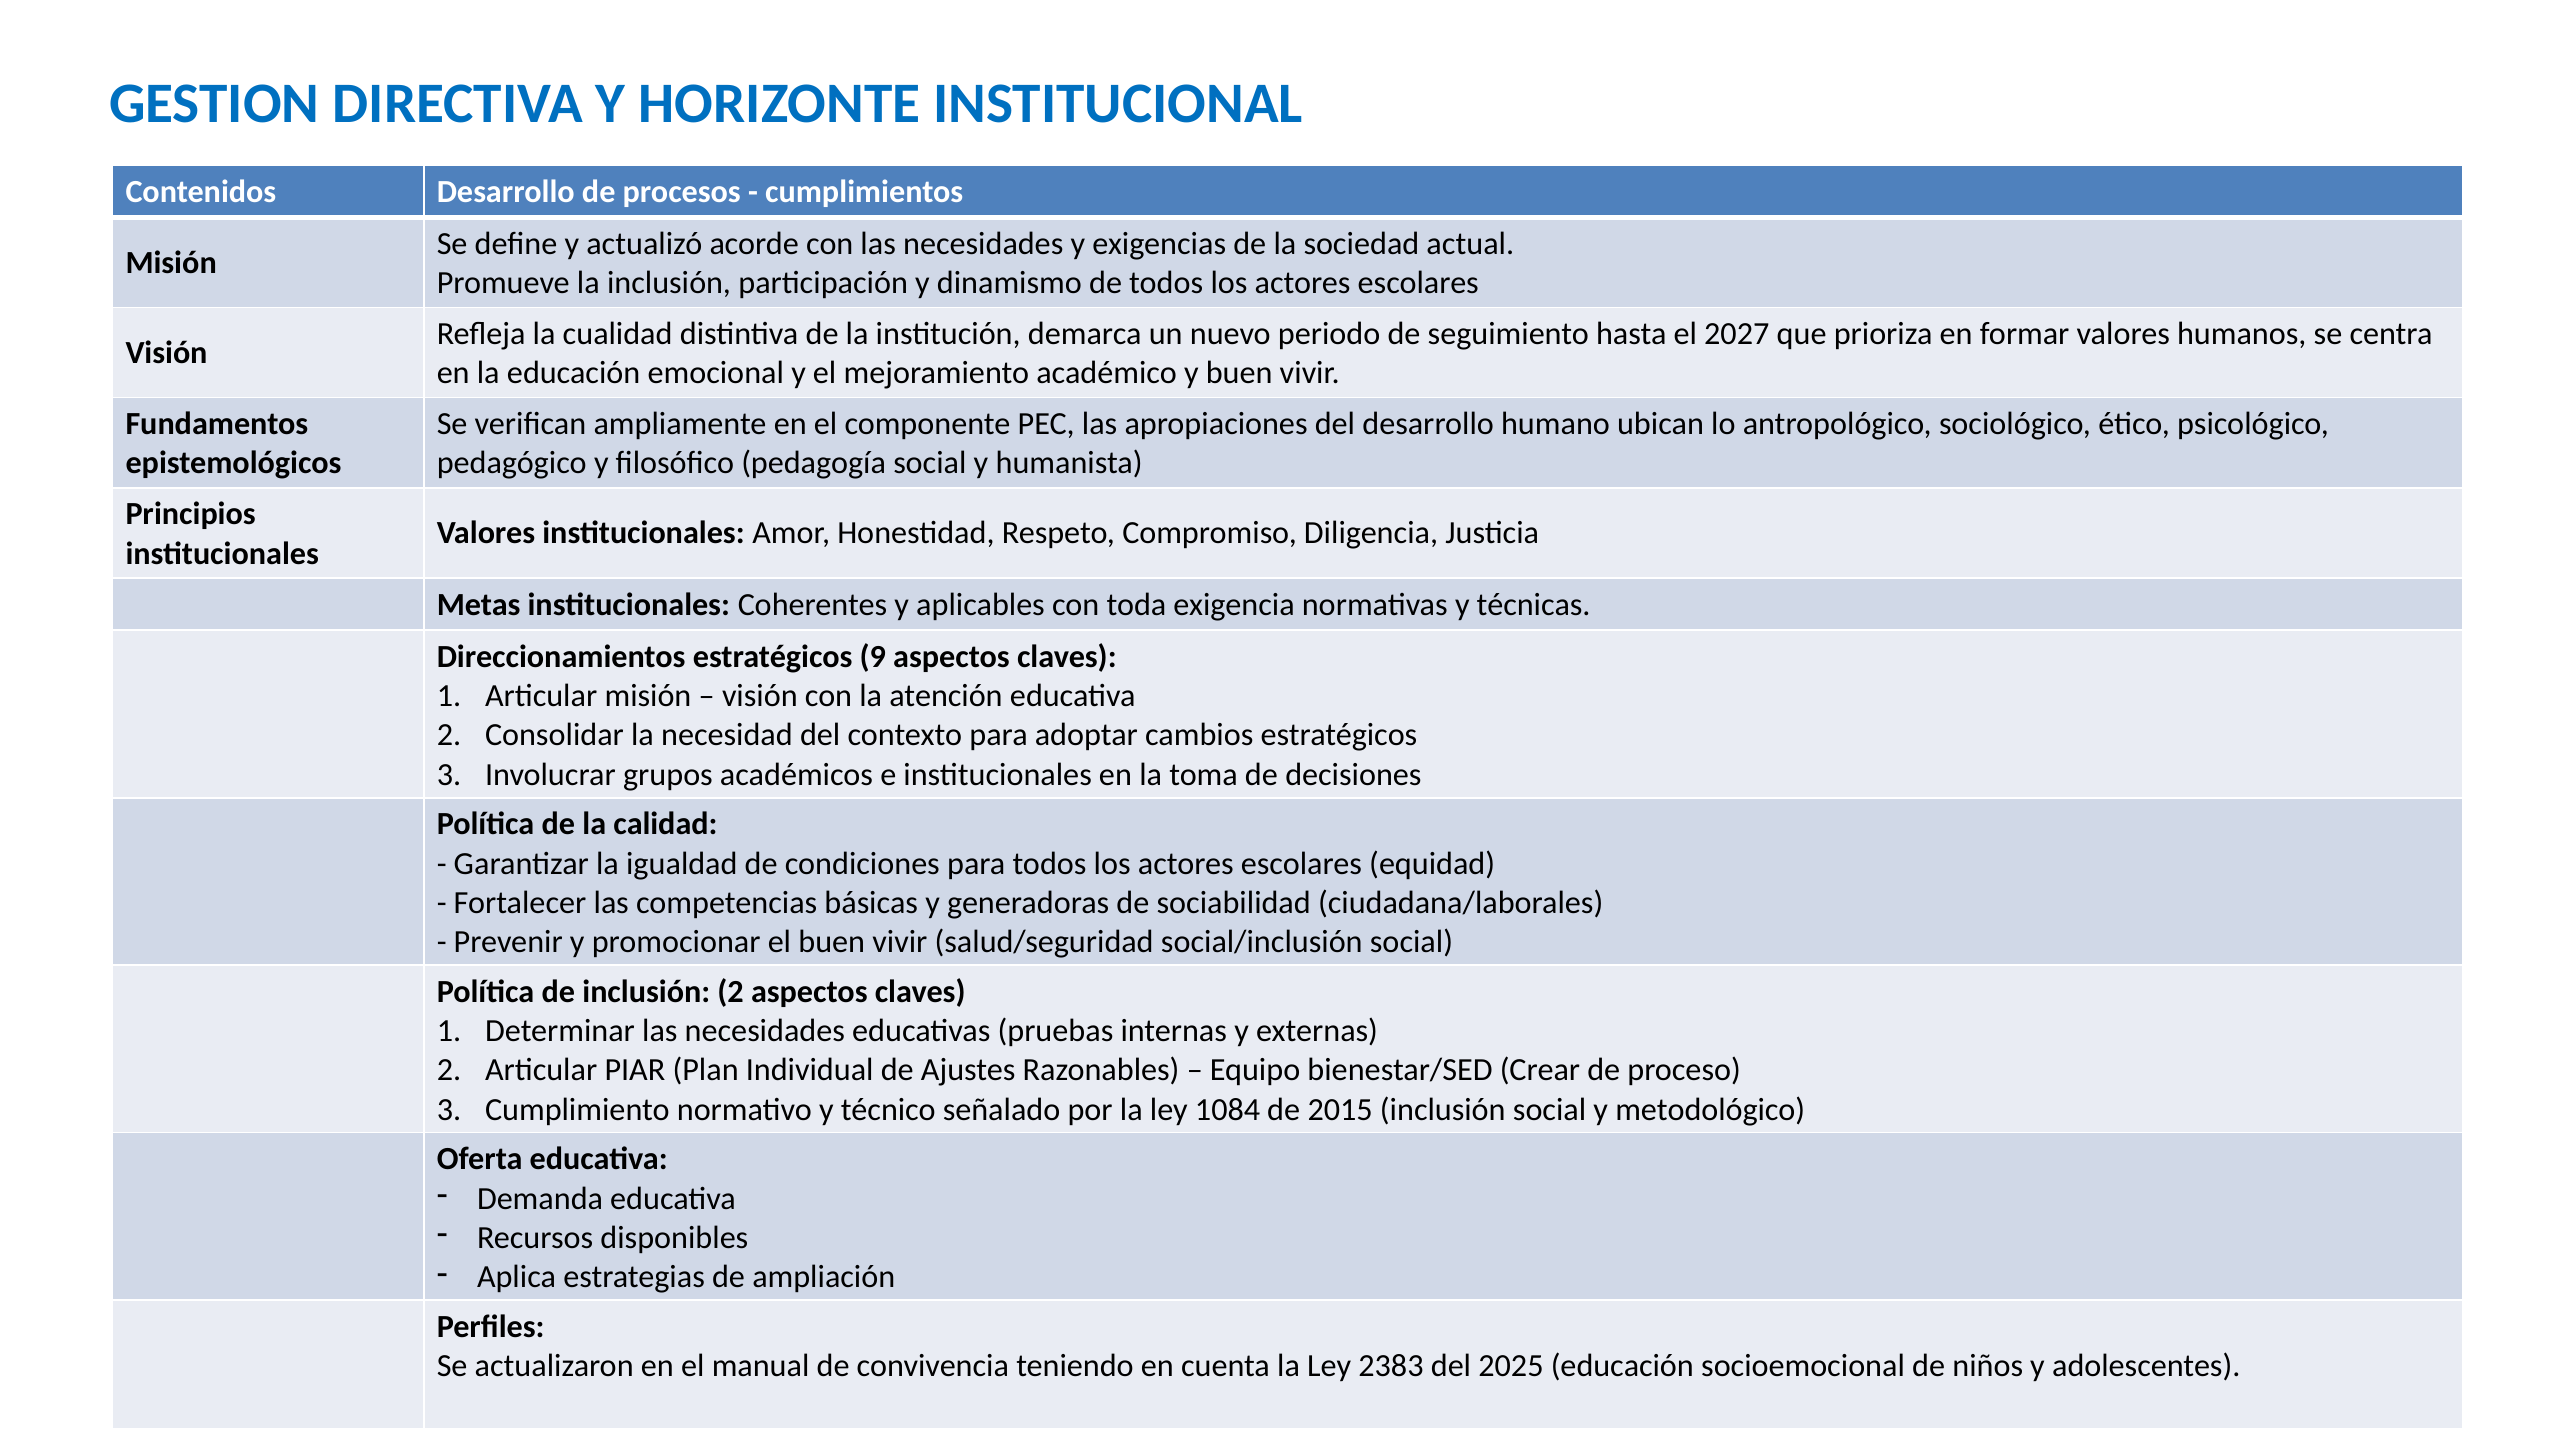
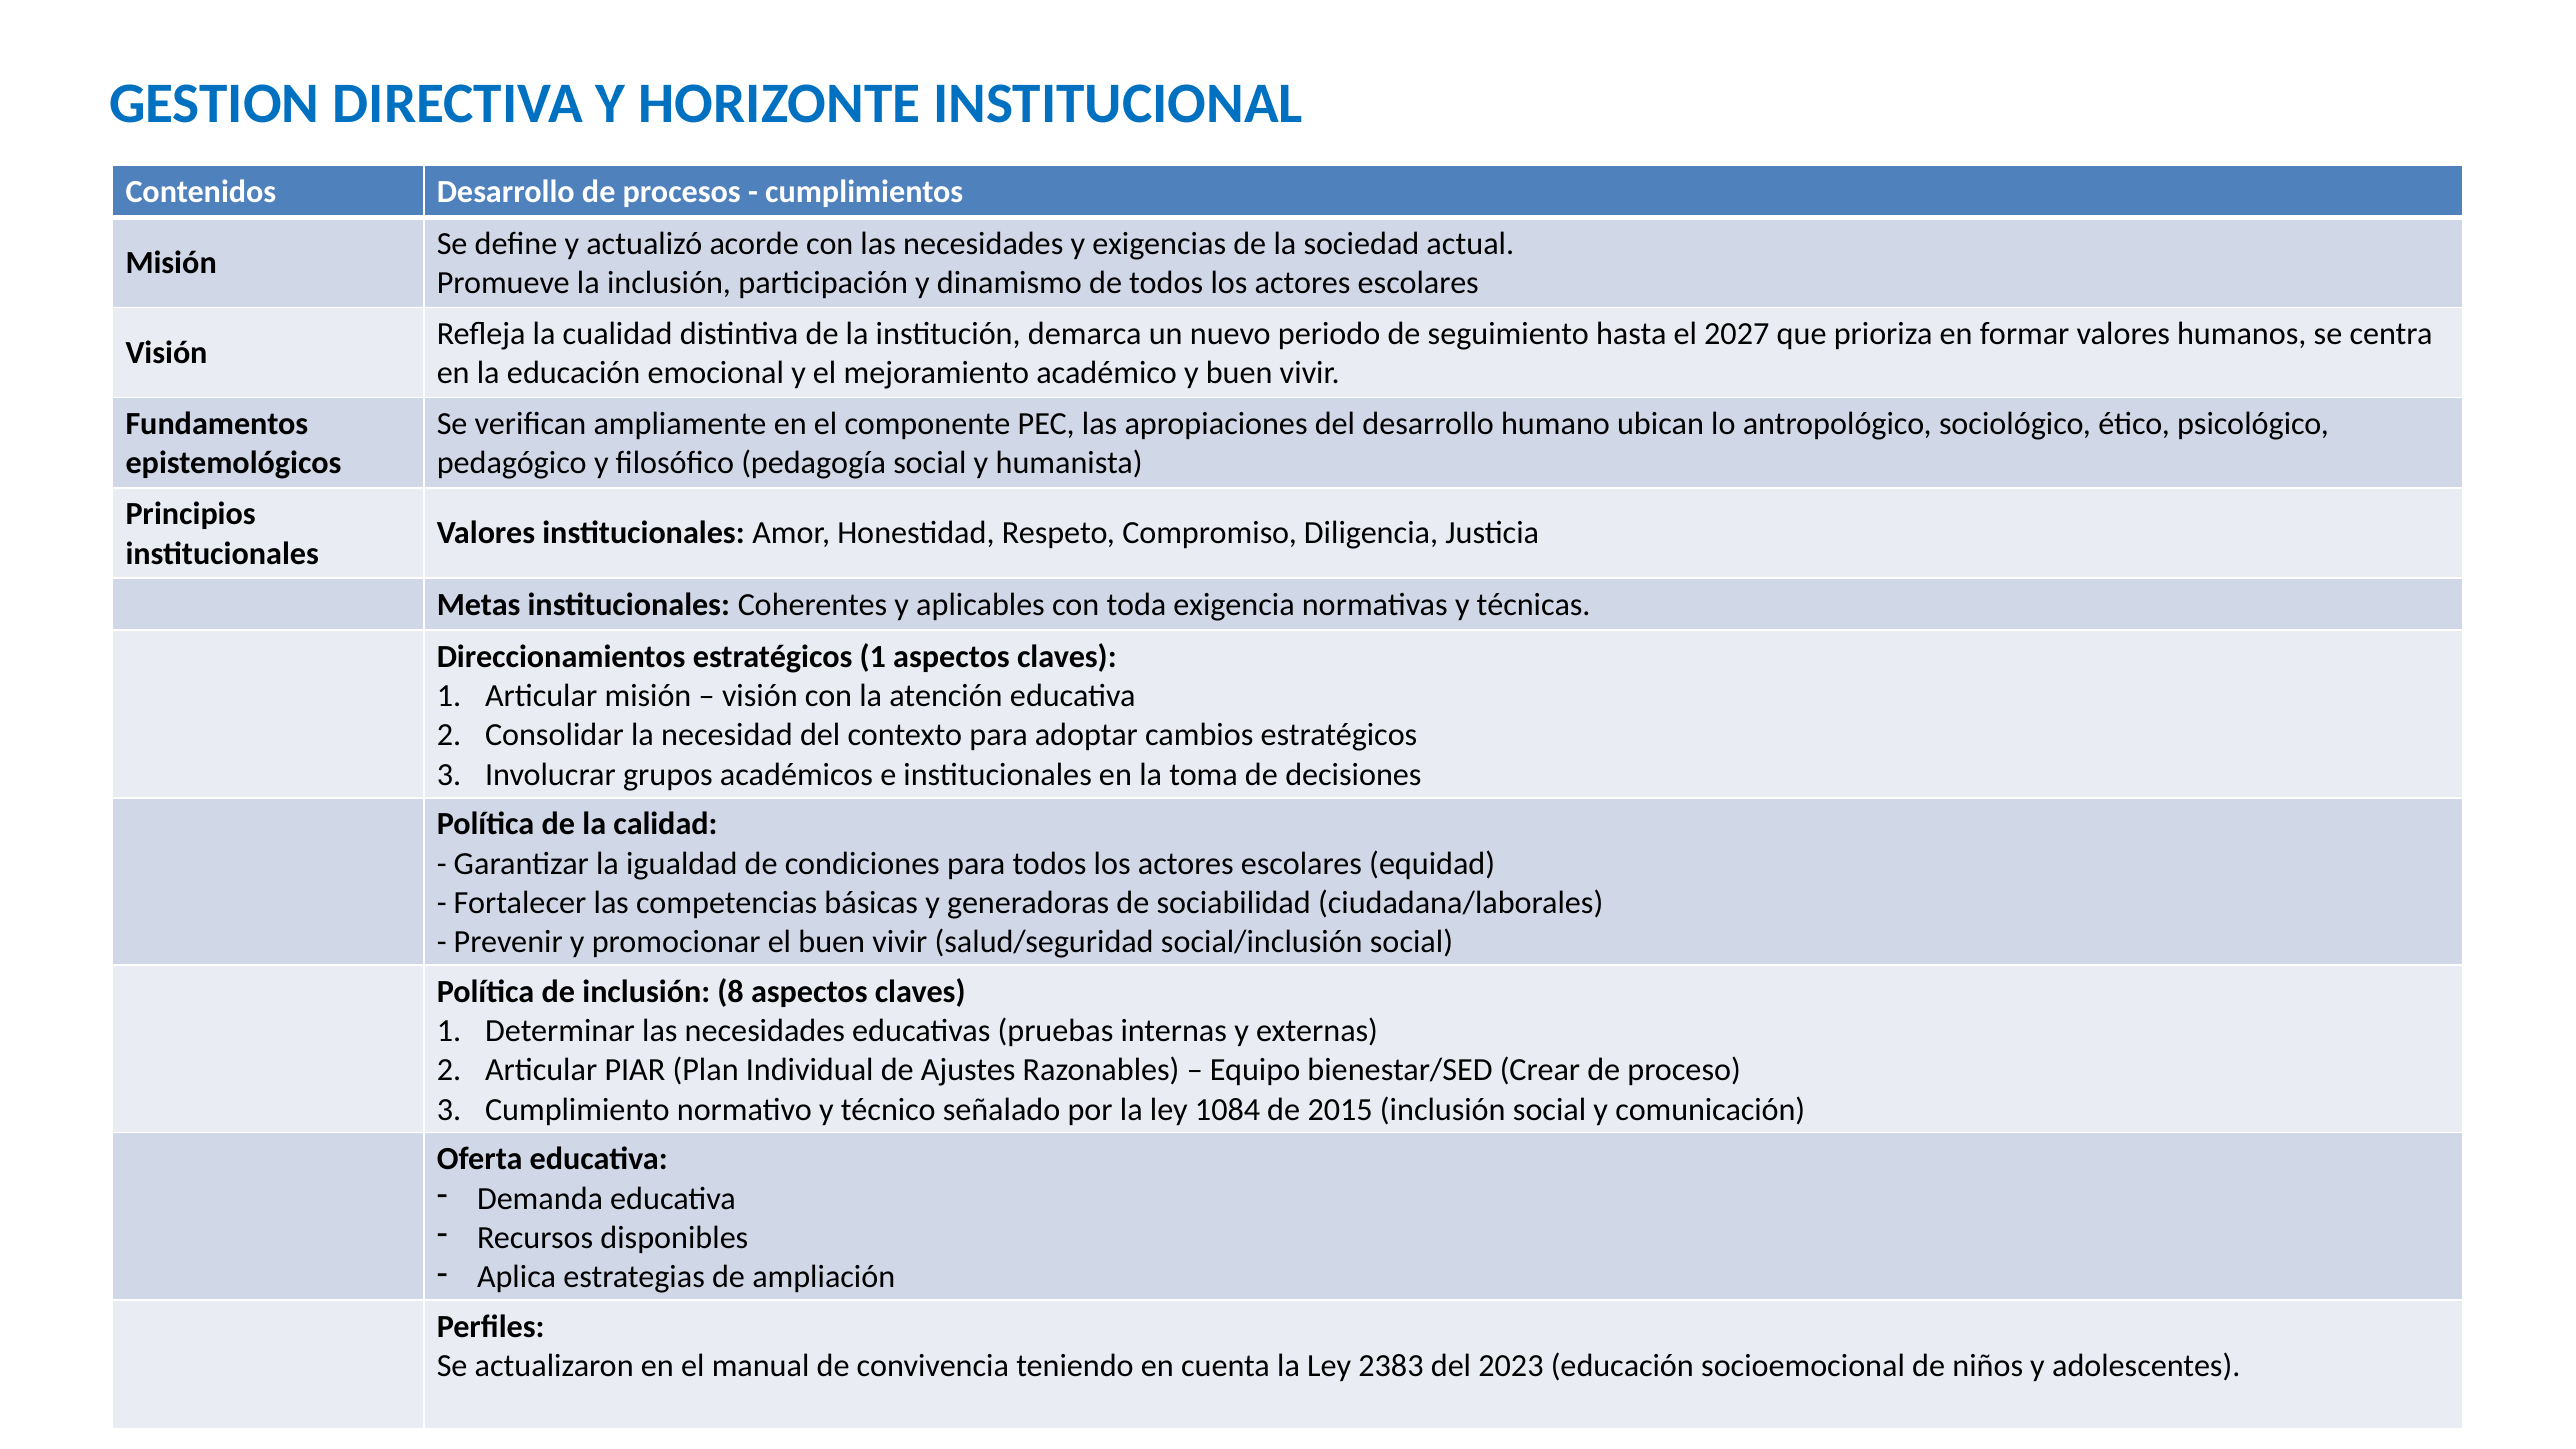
estratégicos 9: 9 -> 1 (873, 657)
inclusión 2: 2 -> 8 (731, 992)
metodológico: metodológico -> comunicación (1710, 1110)
2025: 2025 -> 2023 (1511, 1366)
